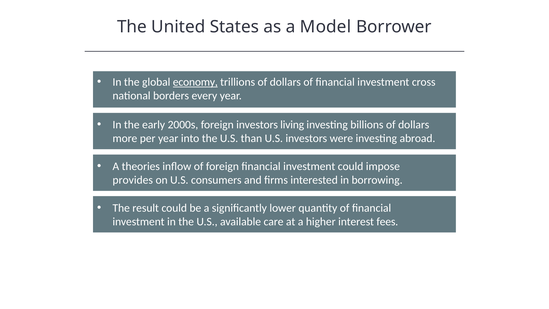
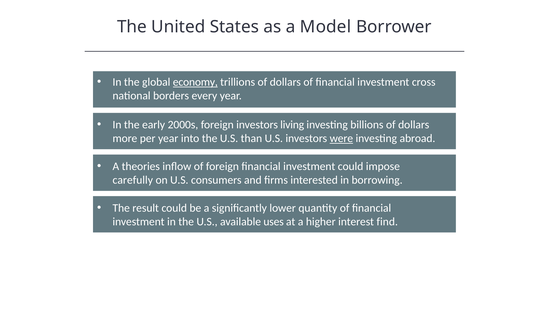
were underline: none -> present (341, 138)
provides: provides -> carefully (133, 180)
care: care -> uses (274, 222)
fees: fees -> find (387, 222)
